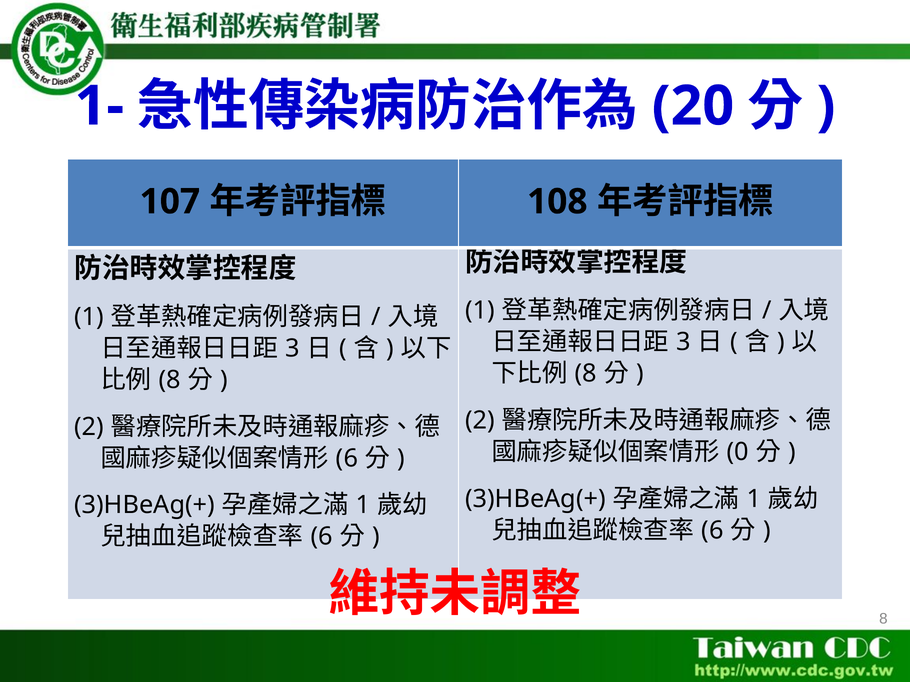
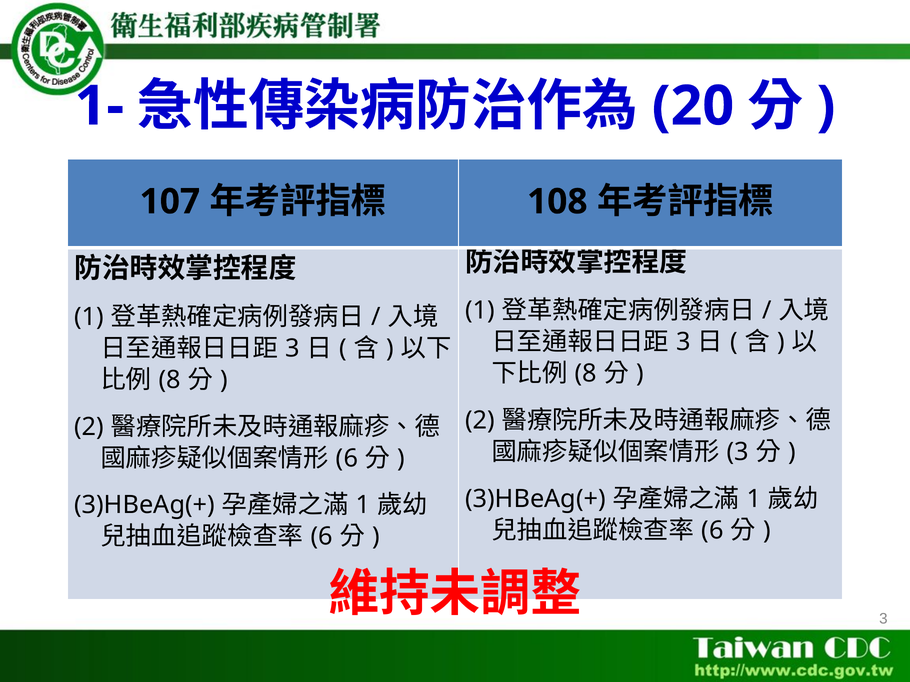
0: 0 -> 3 (738, 452)
8: 8 -> 3 (883, 619)
